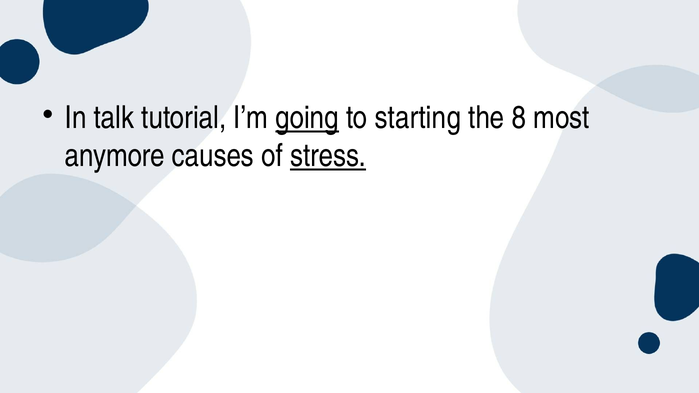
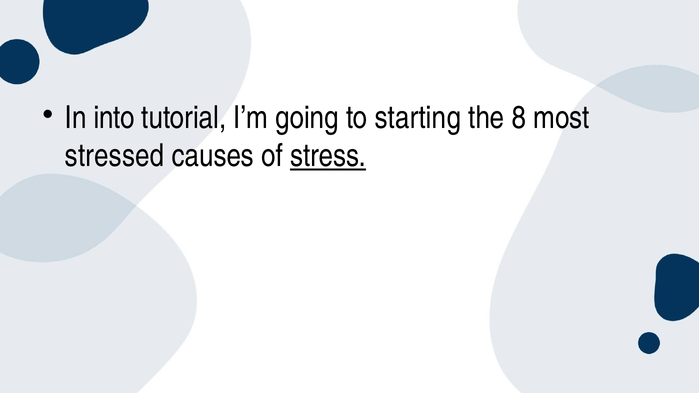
talk: talk -> into (114, 118)
going underline: present -> none (307, 118)
anymore: anymore -> stressed (115, 156)
